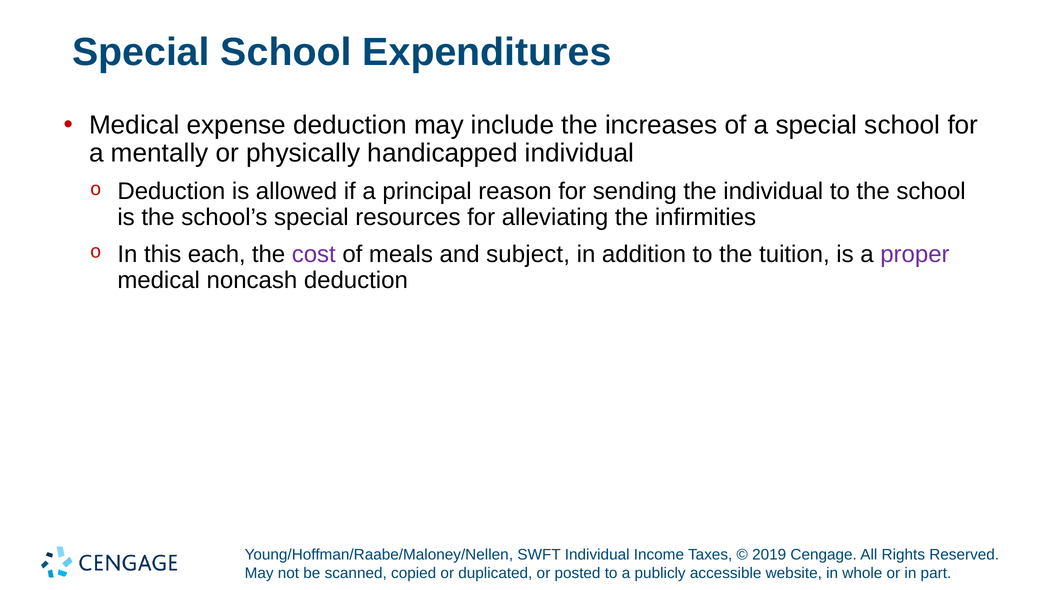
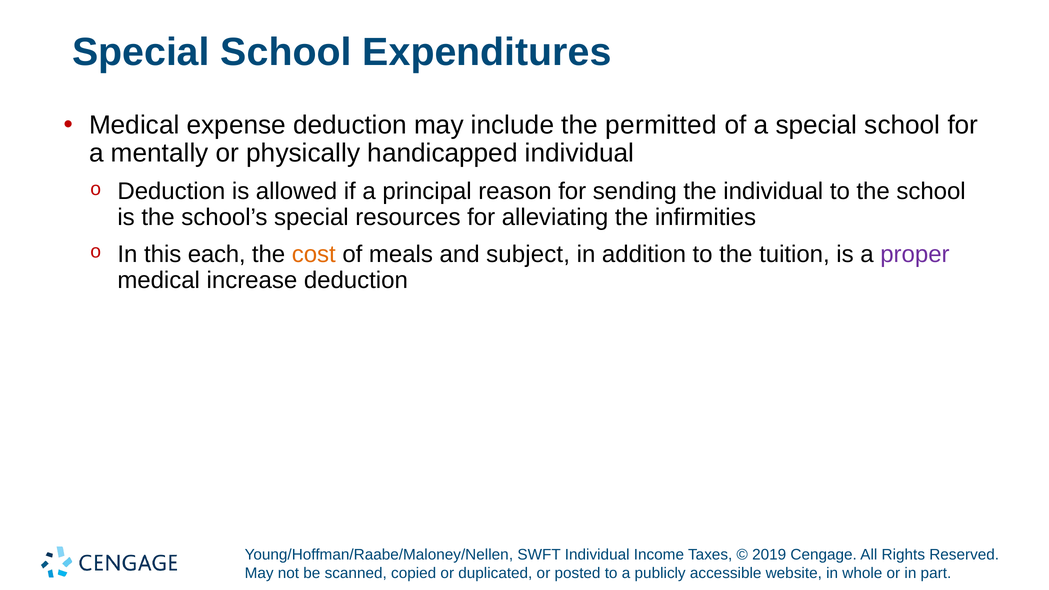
increases: increases -> permitted (661, 125)
cost colour: purple -> orange (314, 254)
noncash: noncash -> increase (252, 280)
